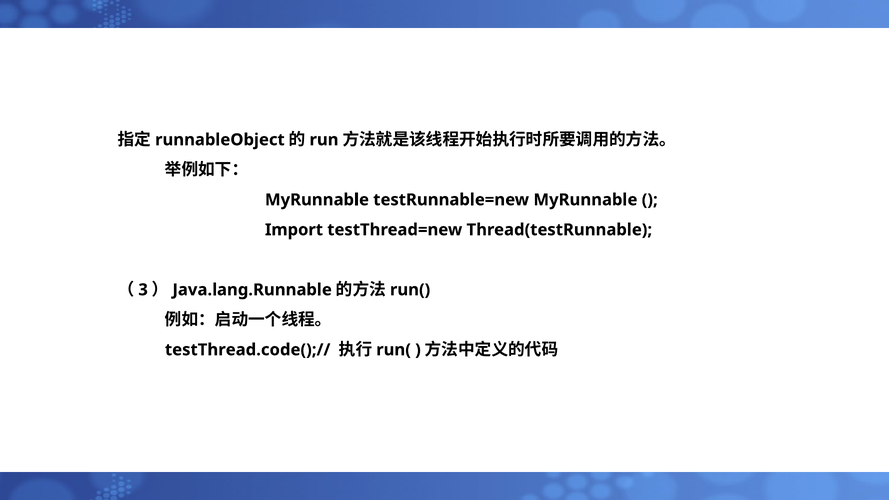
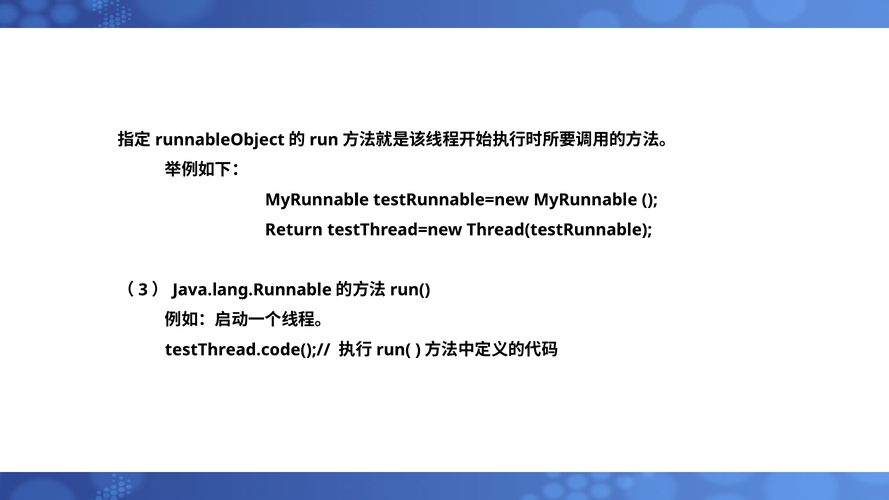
Import: Import -> Return (294, 230)
